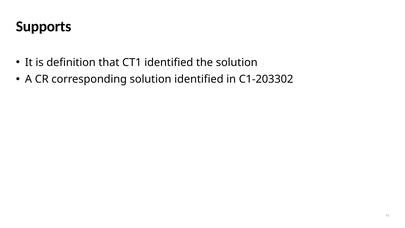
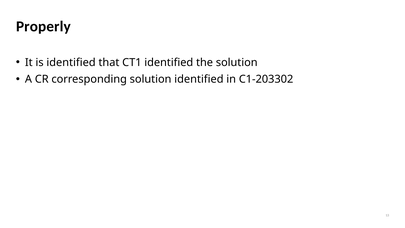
Supports: Supports -> Properly (43, 26)
is definition: definition -> identified (71, 62)
